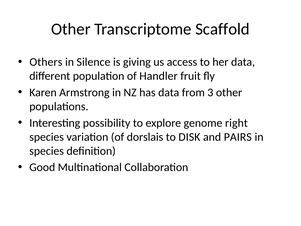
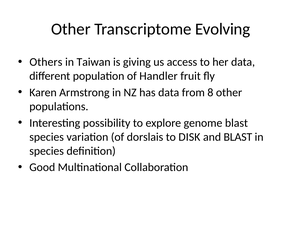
Scaffold: Scaffold -> Evolving (223, 29)
Silence: Silence -> Taiwan (94, 62)
3: 3 -> 8 (210, 92)
genome right: right -> blast (236, 123)
and PAIRS: PAIRS -> BLAST (238, 137)
